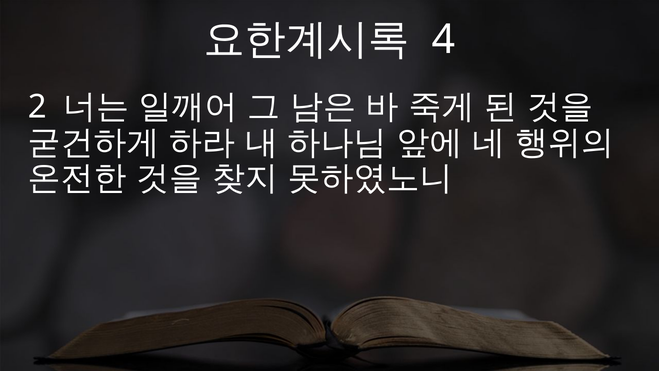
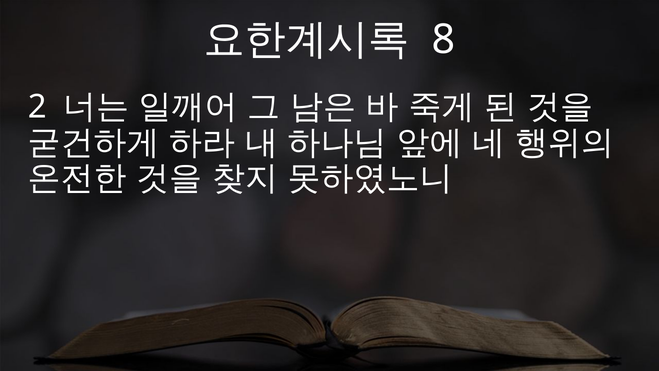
4: 4 -> 8 (444, 40)
